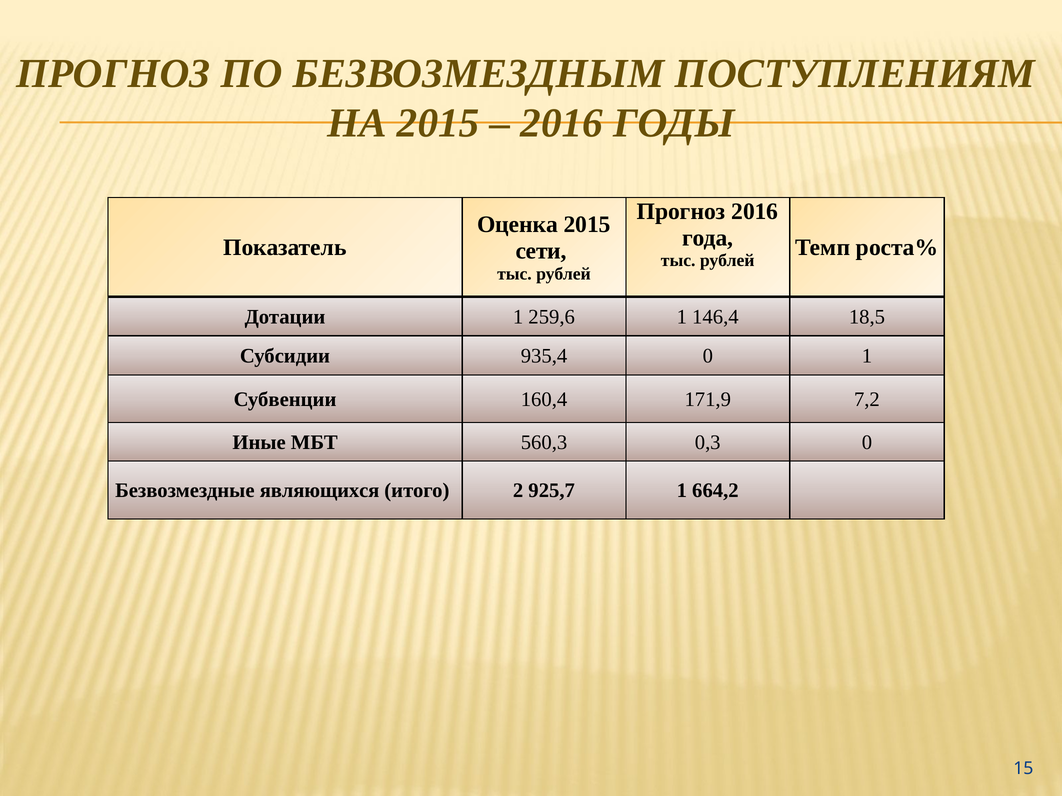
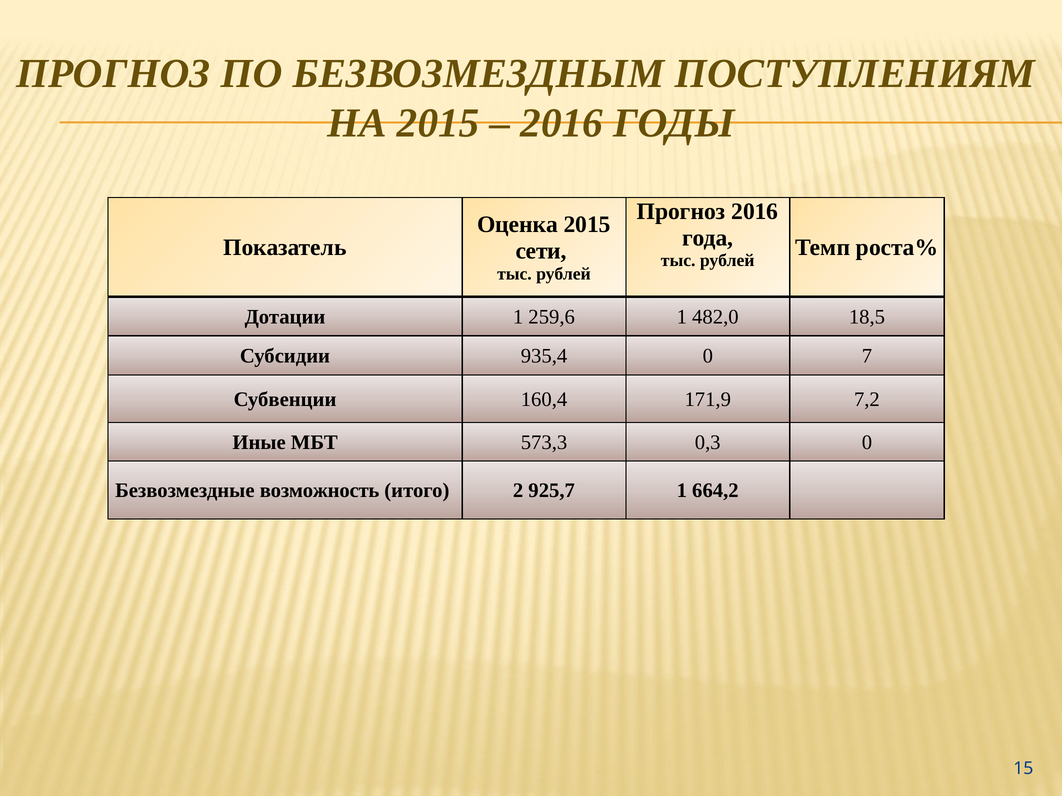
146,4: 146,4 -> 482,0 (715, 317)
0 1: 1 -> 7 (867, 356)
560,3: 560,3 -> 573,3 (544, 443)
являющихся: являющихся -> возможность (320, 491)
